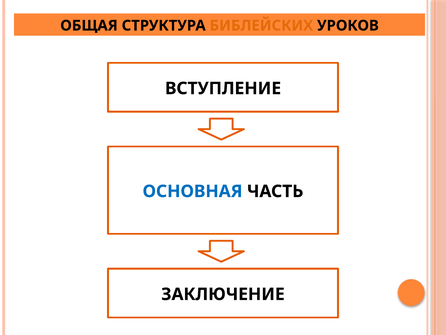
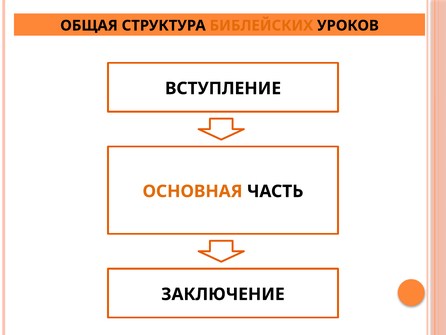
ОСНОВНАЯ colour: blue -> orange (193, 191)
